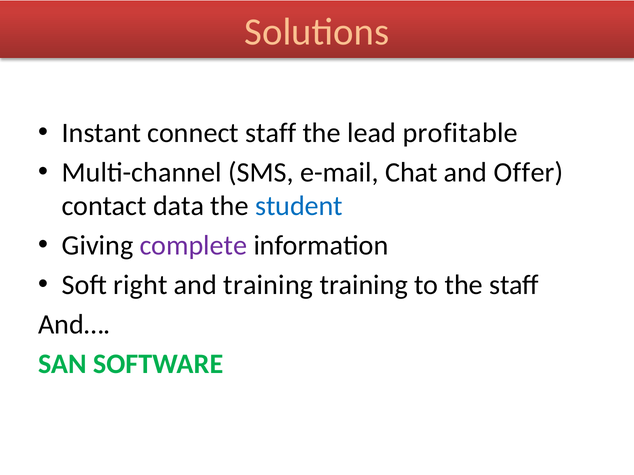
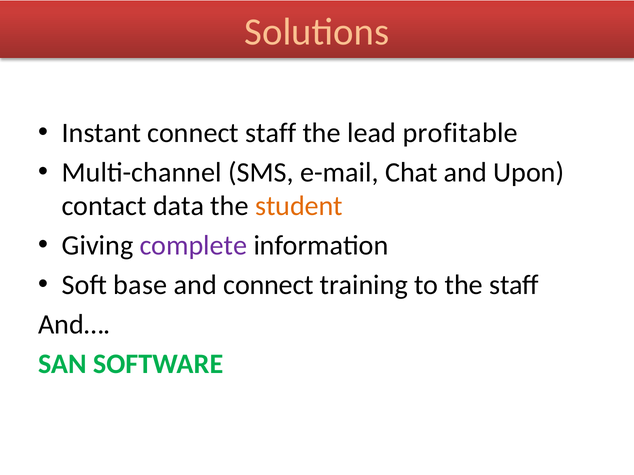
Offer: Offer -> Upon (529, 172)
student colour: blue -> orange (299, 206)
right: right -> base (140, 285)
and training: training -> connect (269, 285)
